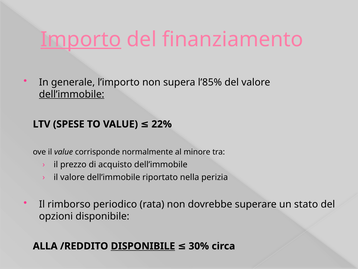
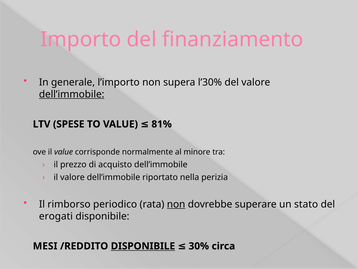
Importo underline: present -> none (81, 39)
l’85%: l’85% -> l’30% (210, 82)
22%: 22% -> 81% (162, 124)
non underline: none -> present (176, 204)
opzioni: opzioni -> erogati (56, 216)
ALLA: ALLA -> MESI (45, 246)
